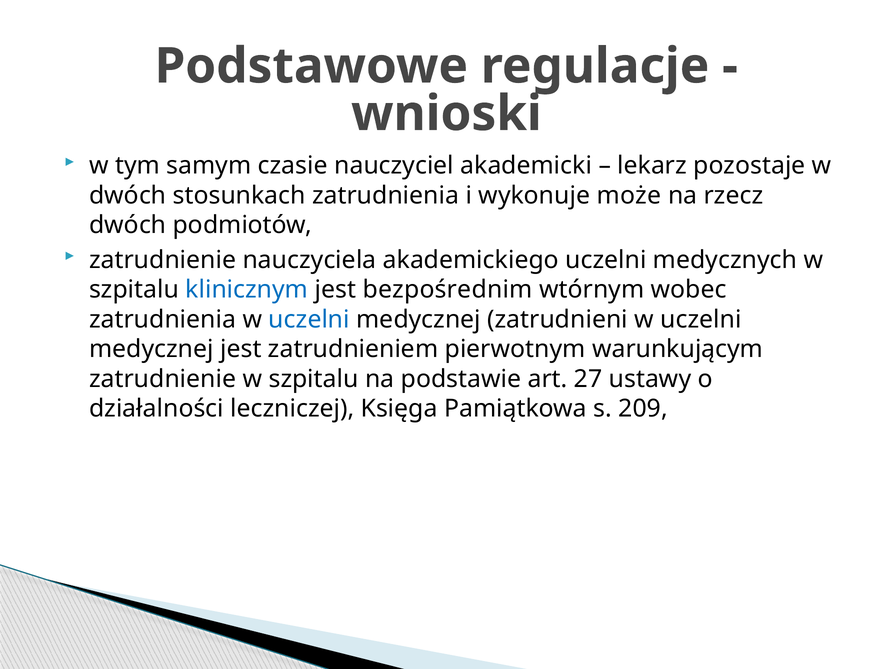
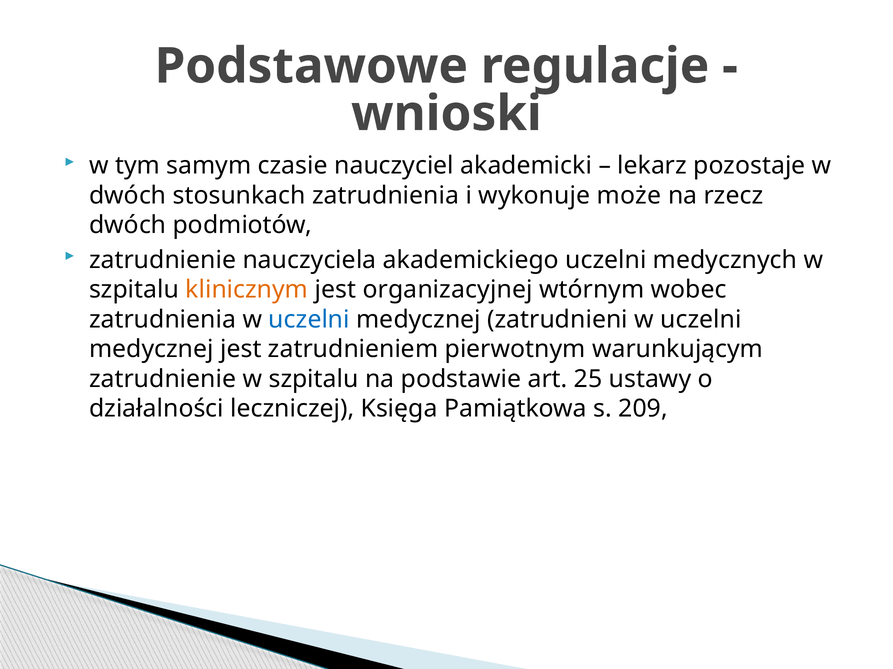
klinicznym colour: blue -> orange (247, 290)
bezpośrednim: bezpośrednim -> organizacyjnej (448, 290)
27: 27 -> 25 (588, 379)
